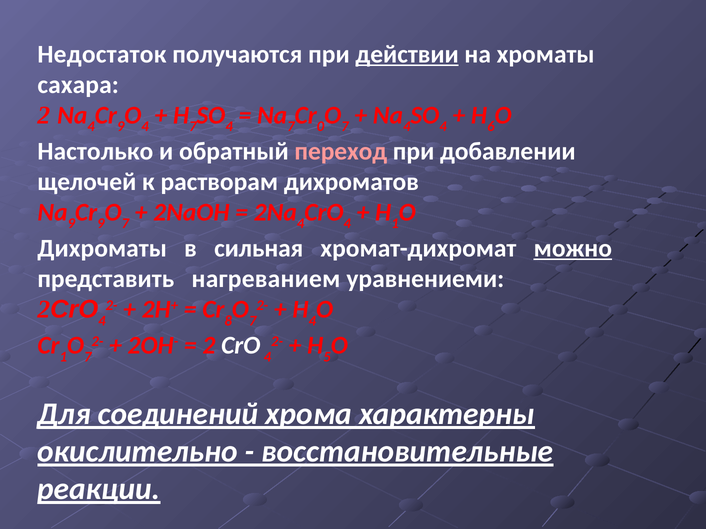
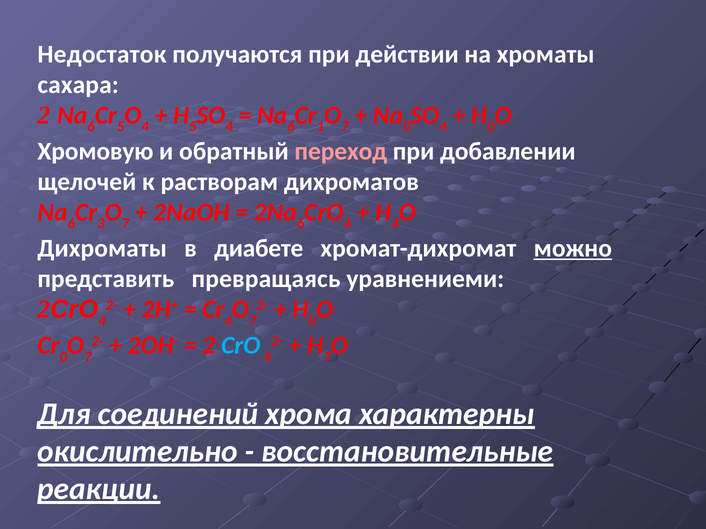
действии underline: present -> none (407, 54)
4: 4 -> 6 (91, 127)
9: 9 -> 5 (121, 127)
7: 7 -> 5 (193, 127)
7: 7 -> 6 (291, 127)
0: 0 -> 1 (320, 127)
4: 4 -> 0 (407, 127)
6: 6 -> 0 (491, 127)
Настолько: Настолько -> Хромовую (95, 151)
9: 9 -> 6 (71, 224)
9: 9 -> 3 (101, 224)
4: 4 -> 6 (301, 224)
1: 1 -> 4 (395, 224)
сильная: сильная -> диабете (259, 249)
нагреванием: нагреванием -> превращаясь (266, 279)
8: 8 -> 4 (228, 321)
4: 4 -> 0 (312, 321)
1: 1 -> 0 (63, 357)
CrO colour: white -> light blue (241, 346)
5: 5 -> 7 (327, 357)
